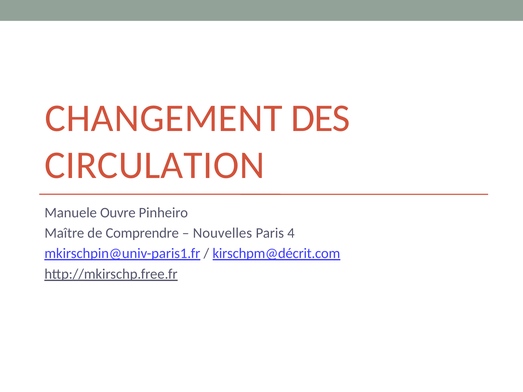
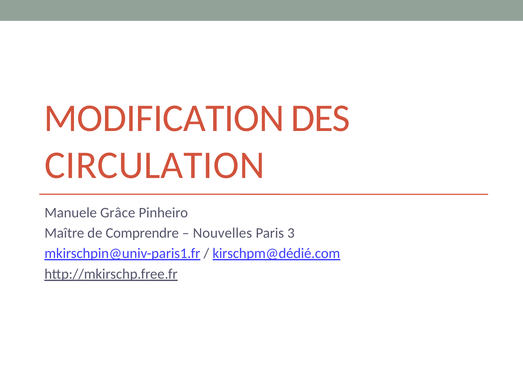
CHANGEMENT: CHANGEMENT -> MODIFICATION (164, 118)
Ouvre: Ouvre -> Grâce (118, 213)
4: 4 -> 3 (291, 233)
kirschpm@décrit.com: kirschpm@décrit.com -> kirschpm@dédié.com (276, 254)
